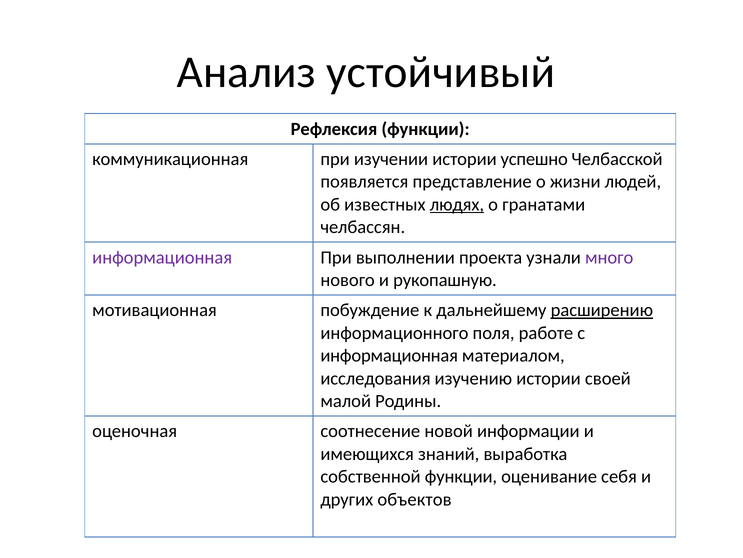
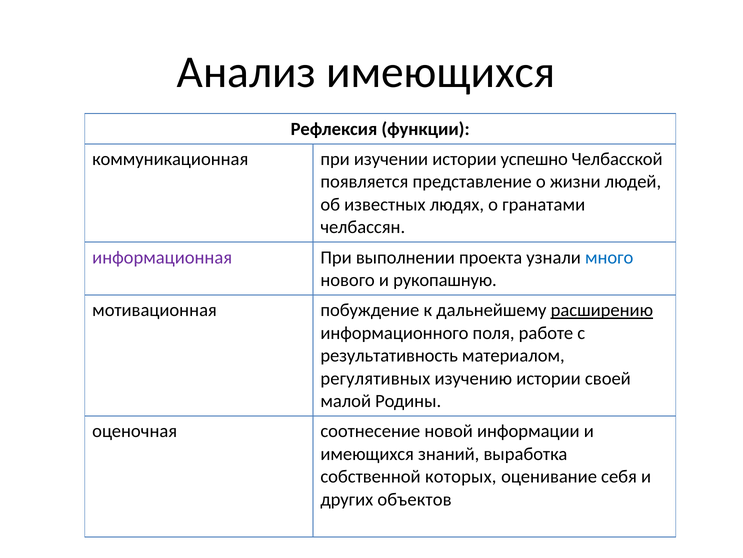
Анализ устойчивый: устойчивый -> имеющихся (441, 72)
людях underline: present -> none (457, 204)
много colour: purple -> blue (609, 257)
информационная: информационная -> результативность (389, 355)
исследования: исследования -> регулятивных (375, 378)
собственной функции: функции -> которых (461, 476)
